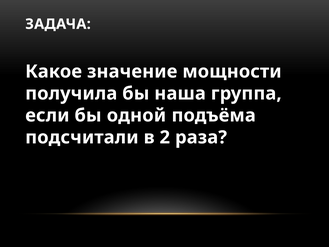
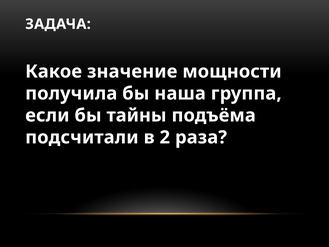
одной: одной -> тайны (137, 115)
